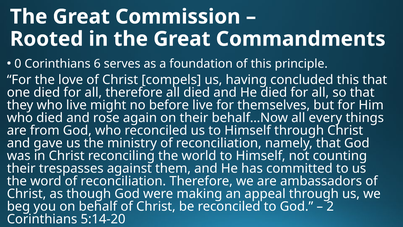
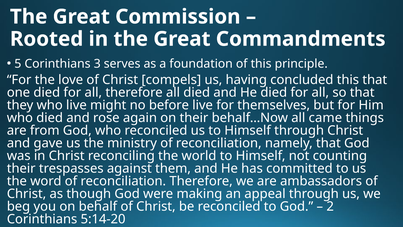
0: 0 -> 5 (18, 64)
6: 6 -> 3 (97, 64)
every: every -> came (325, 118)
